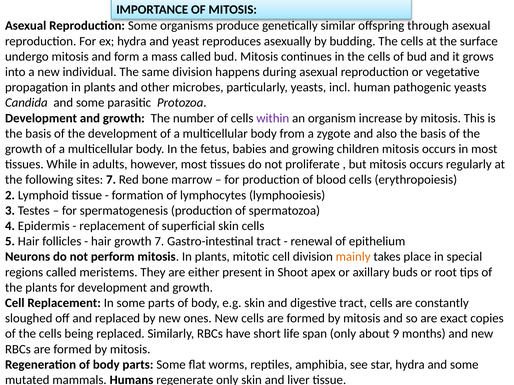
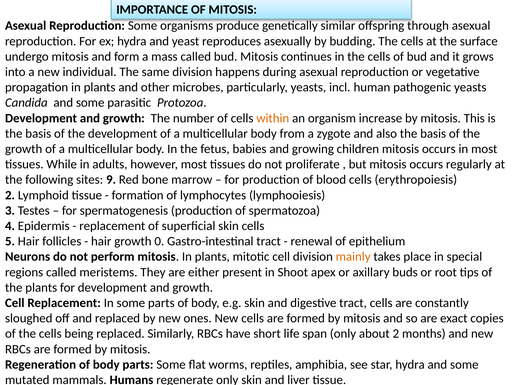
within colour: purple -> orange (273, 118)
sites 7: 7 -> 9 (111, 180)
growth 7: 7 -> 0 (159, 242)
about 9: 9 -> 2 (396, 334)
